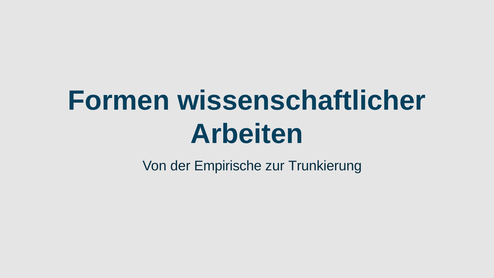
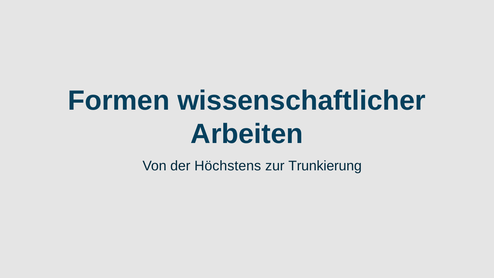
Empirische: Empirische -> Höchstens (228, 166)
